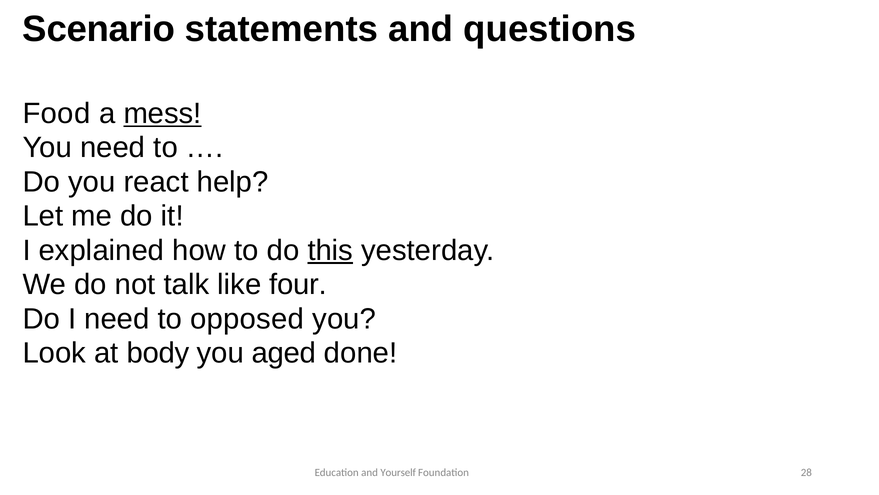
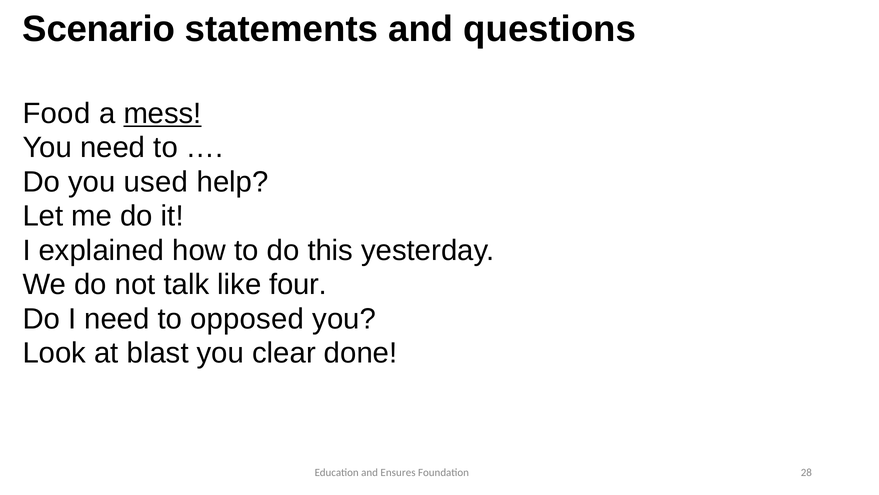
react: react -> used (156, 182)
this underline: present -> none (330, 250)
body: body -> blast (158, 353)
aged: aged -> clear (284, 353)
Yourself: Yourself -> Ensures (398, 472)
